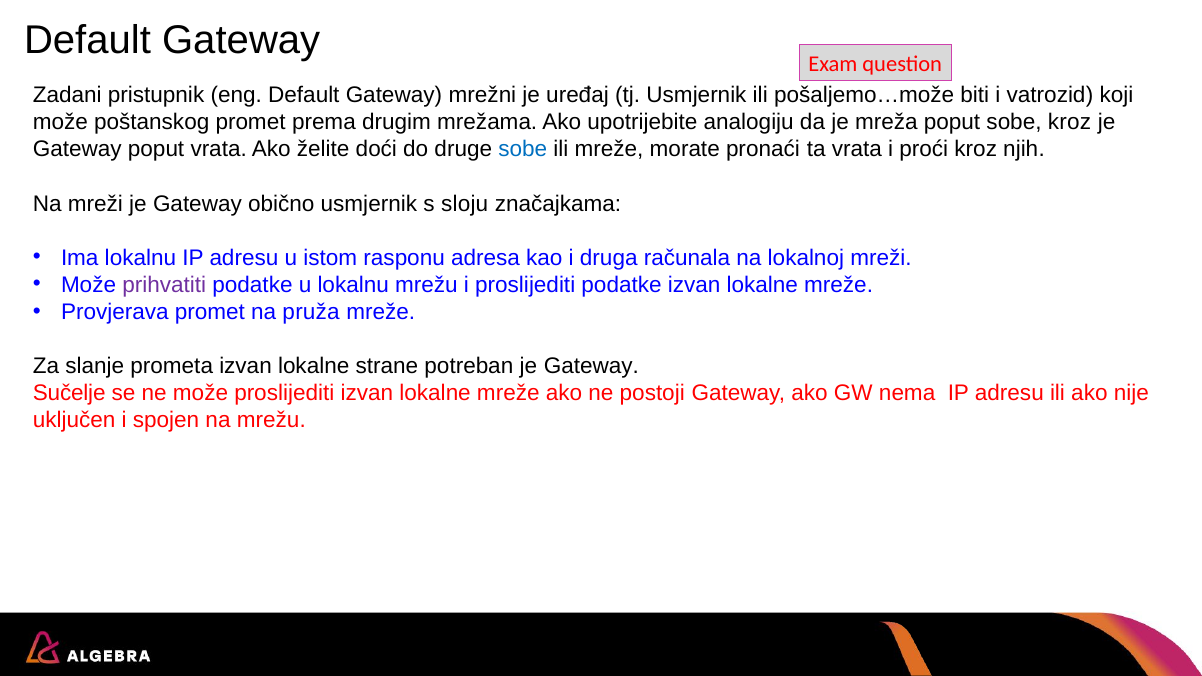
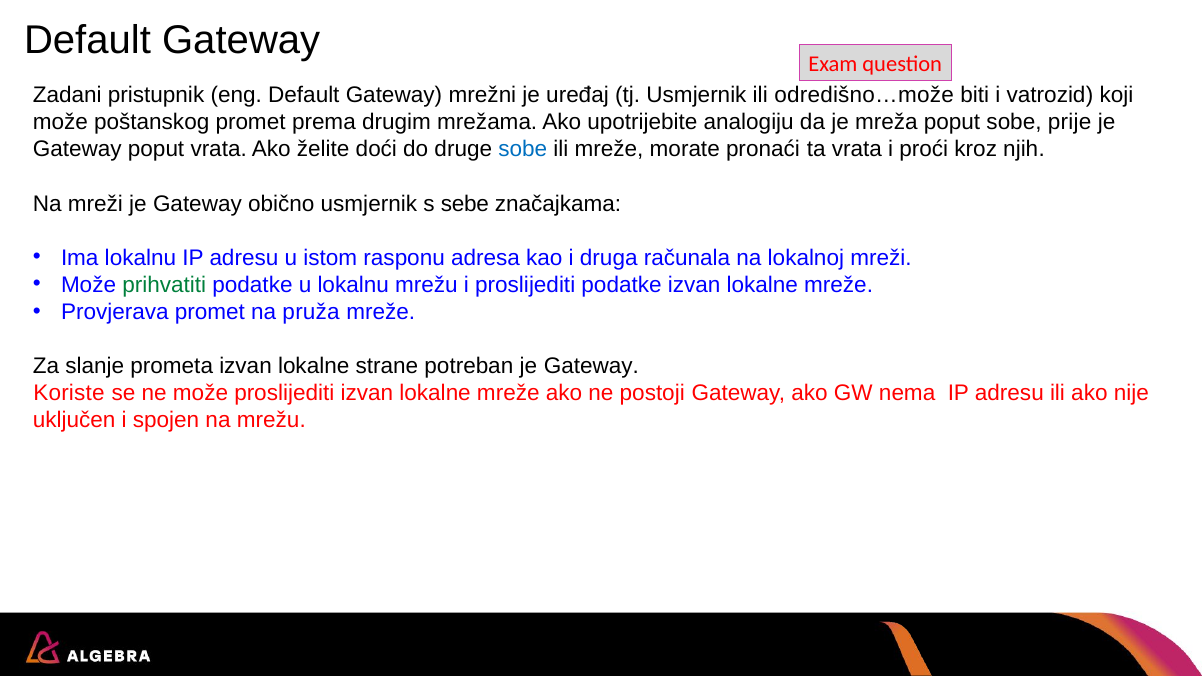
pošaljemo…može: pošaljemo…može -> odredišno…može (864, 95)
sobe kroz: kroz -> prije (1070, 123)
sloju: sloju -> sebe (465, 204)
prihvatiti colour: purple -> green (164, 285)
Sučelje: Sučelje -> Koriste (69, 393)
